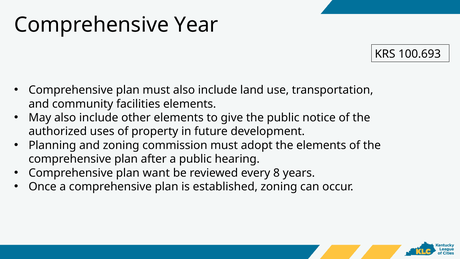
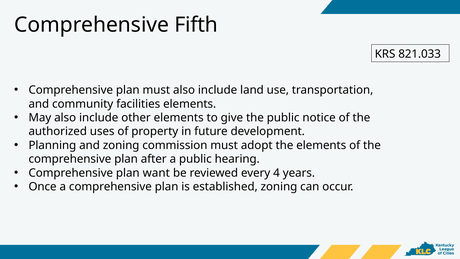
Year: Year -> Fifth (196, 25)
100.693: 100.693 -> 821.033 (420, 54)
8: 8 -> 4 (277, 173)
